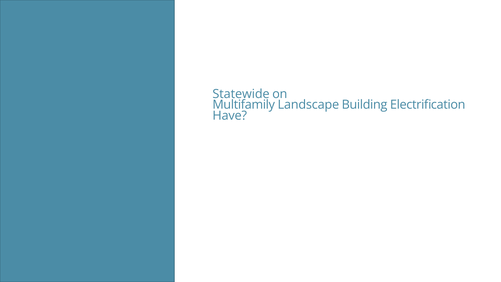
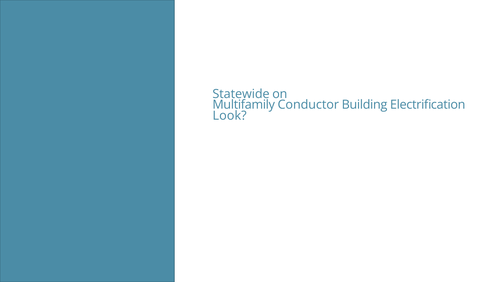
Landscape: Landscape -> Conductor (308, 105)
Have: Have -> Look (230, 116)
